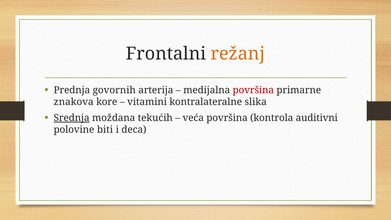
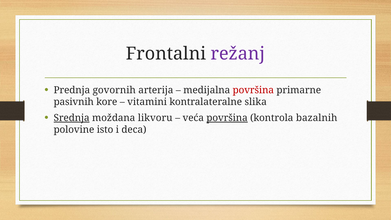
režanj colour: orange -> purple (238, 54)
znakova: znakova -> pasivnih (74, 102)
tekućih: tekućih -> likvoru (155, 118)
površina underline: none -> present (227, 118)
auditivni: auditivni -> bazalnih (317, 118)
biti: biti -> isto (105, 130)
